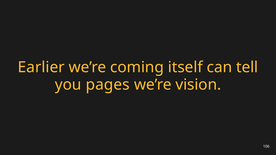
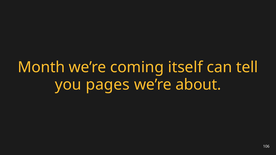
Earlier: Earlier -> Month (41, 67)
vision: vision -> about (198, 85)
